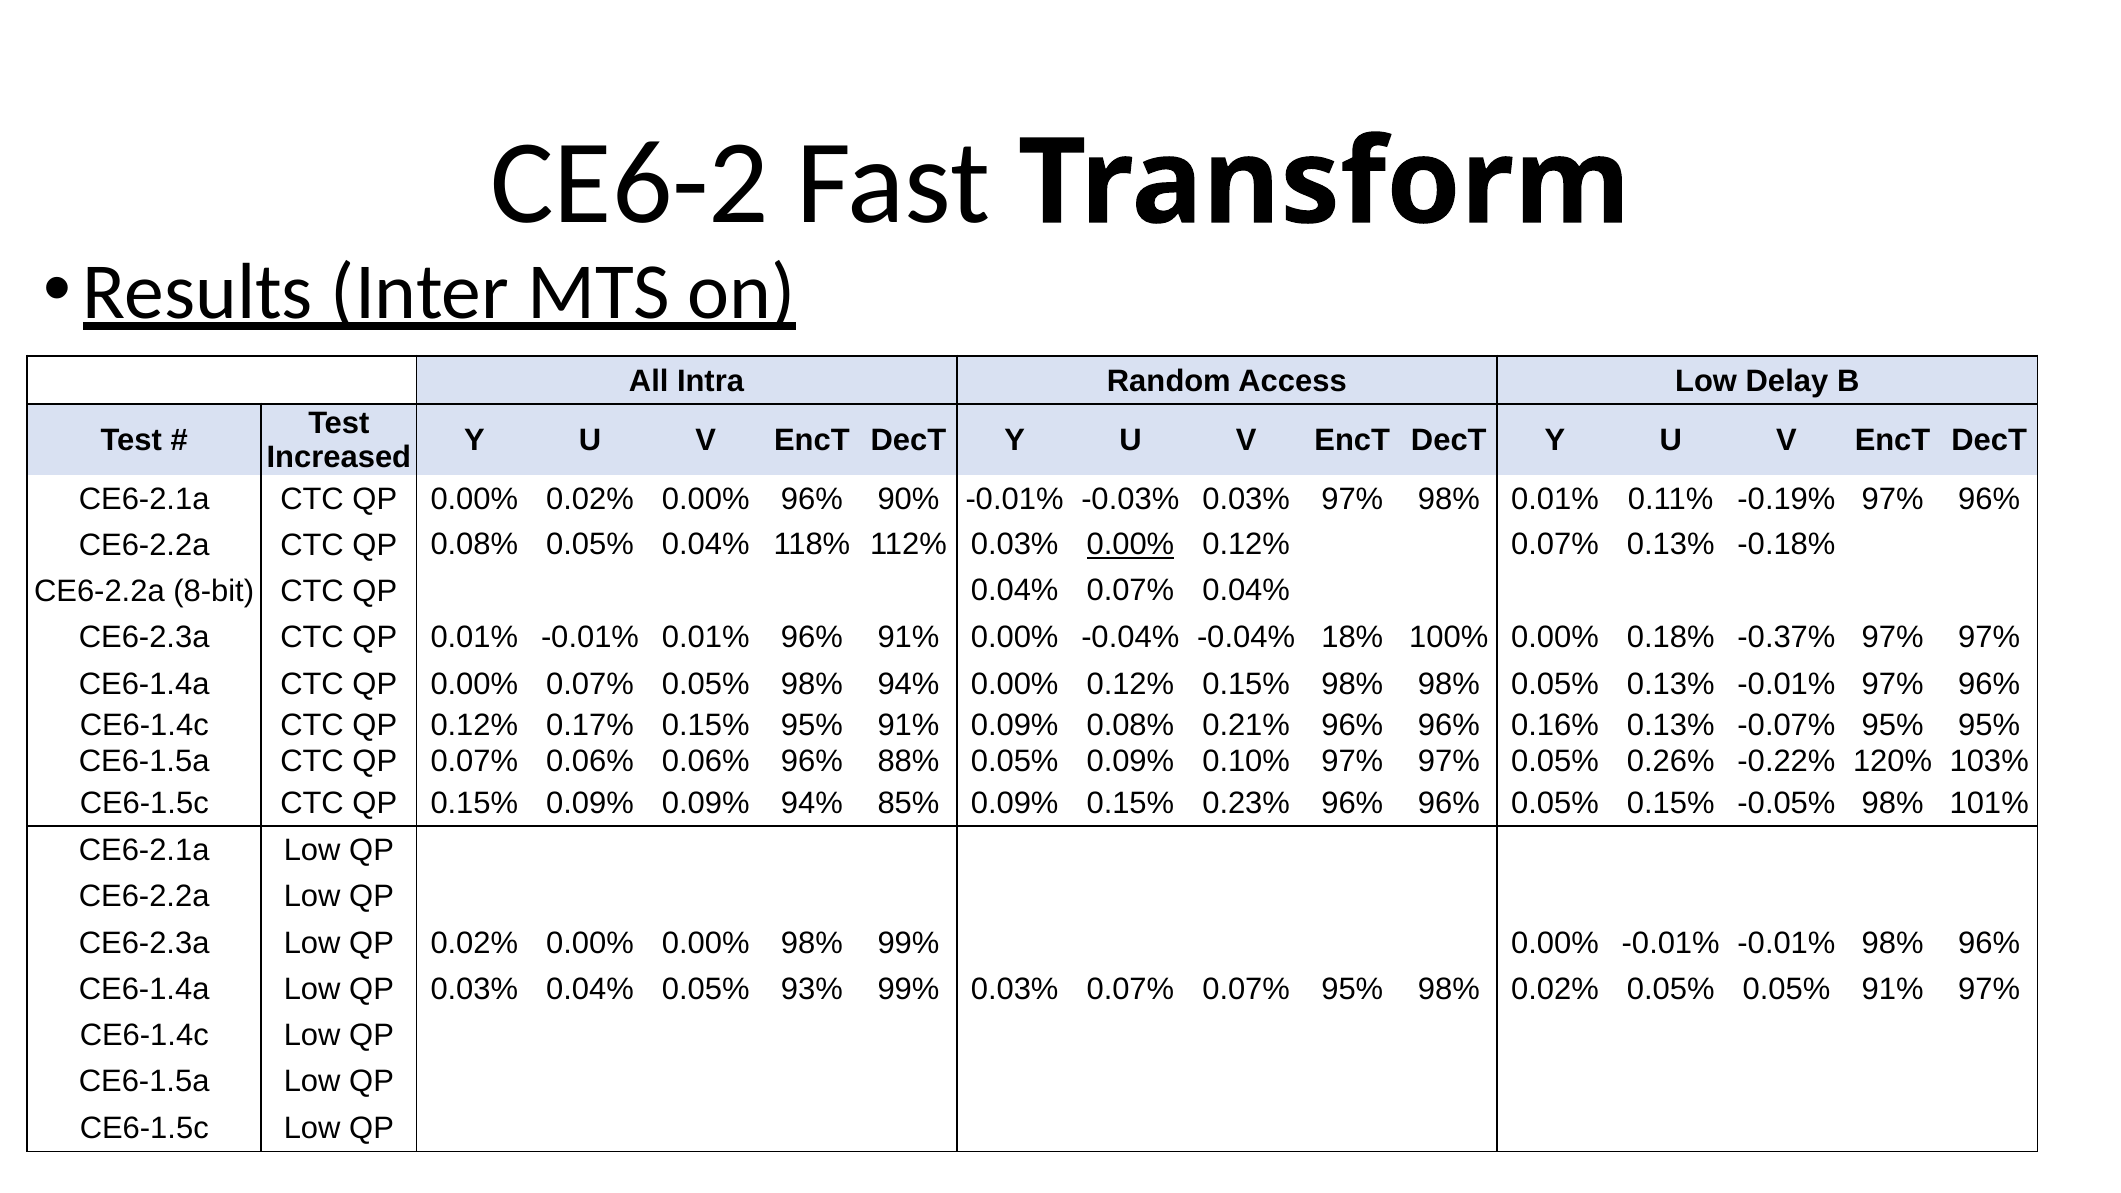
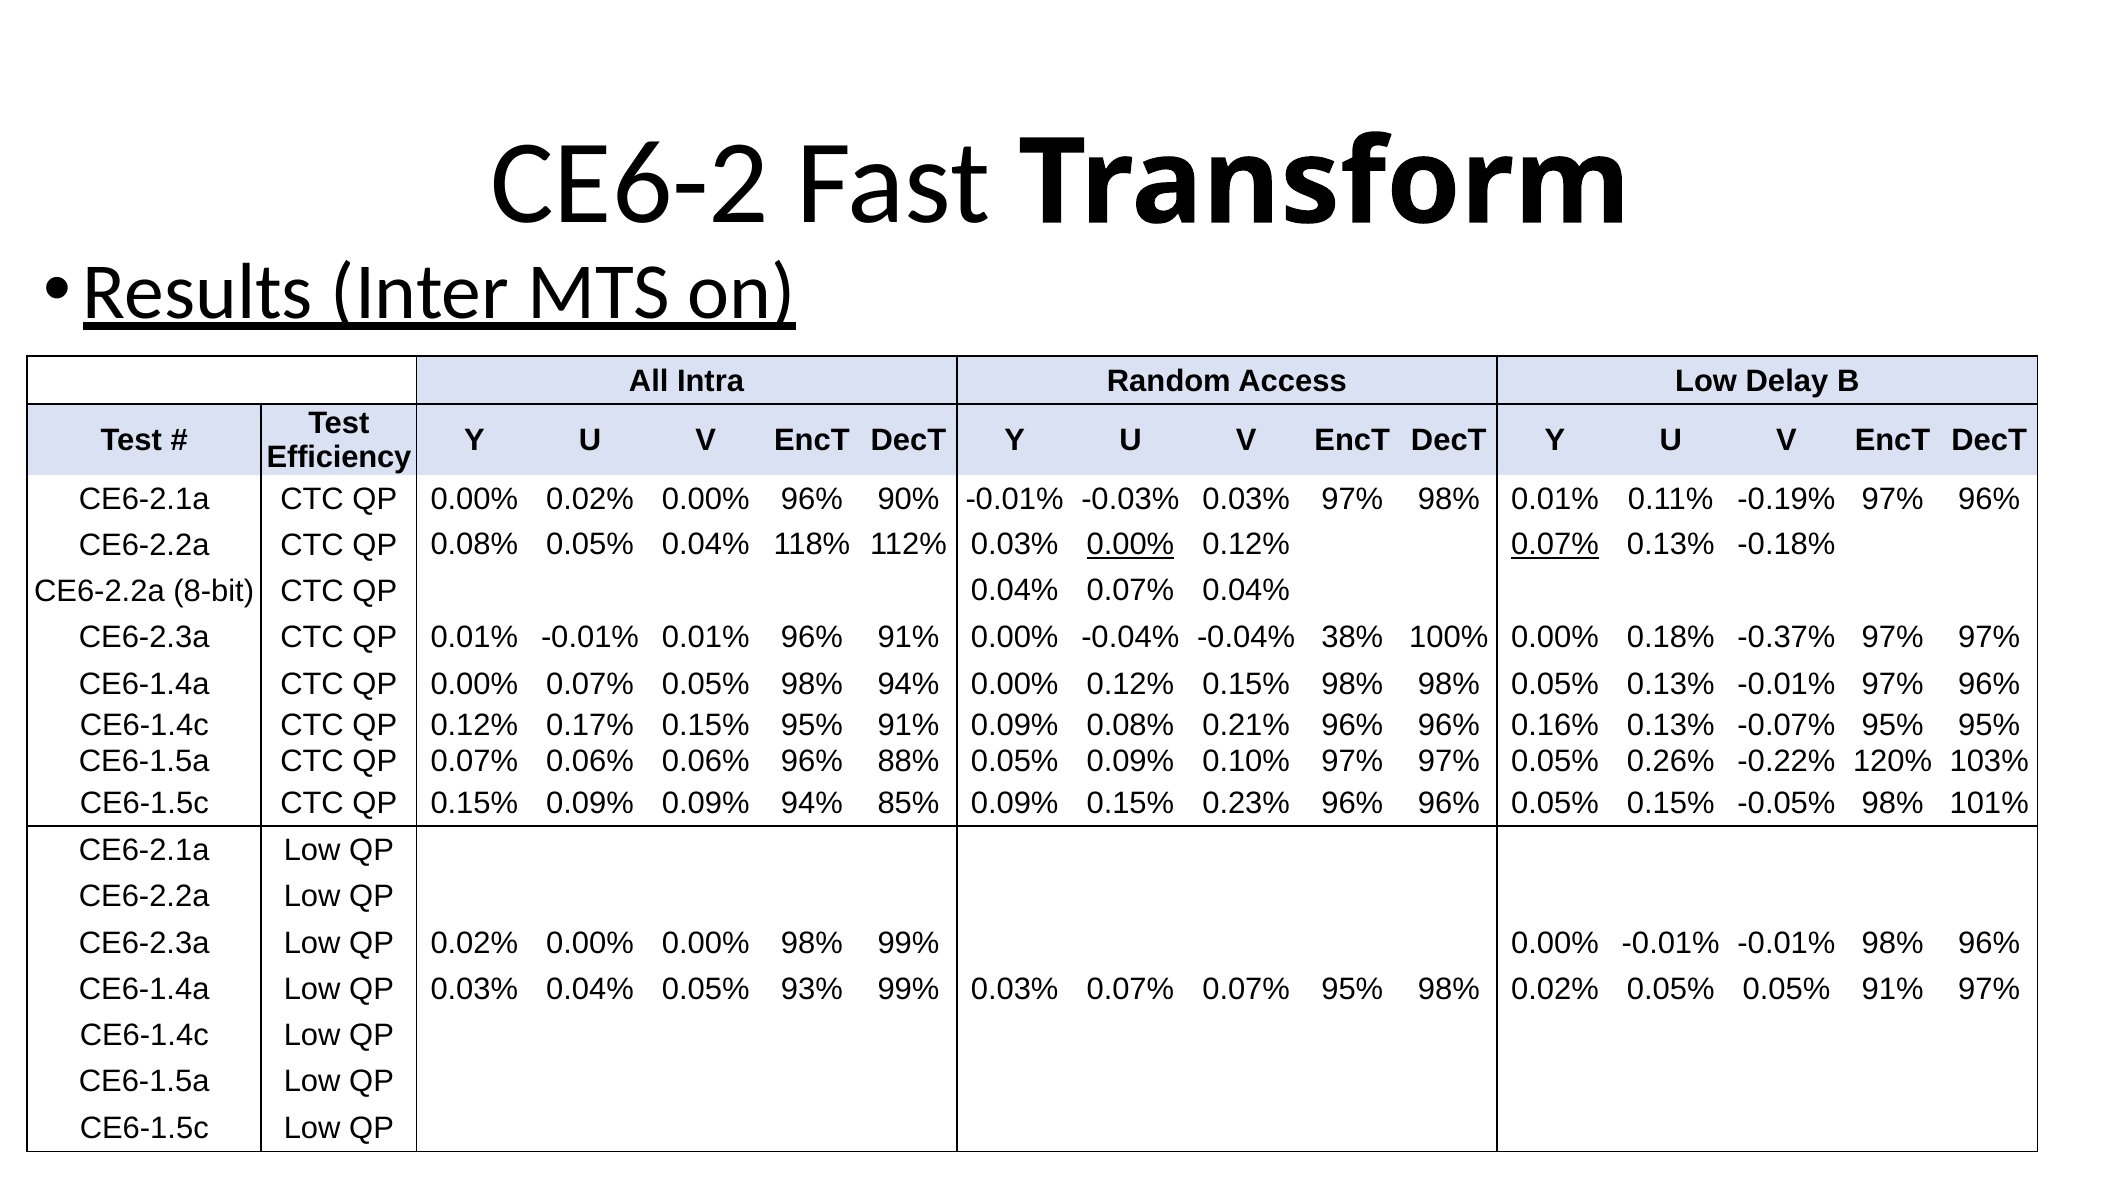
Increased: Increased -> Efficiency (339, 458)
0.07% underline: none -> present (1555, 544)
18%: 18% -> 38% (1352, 638)
